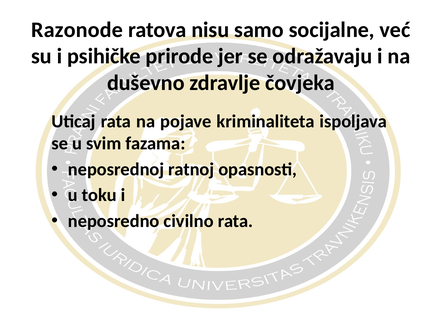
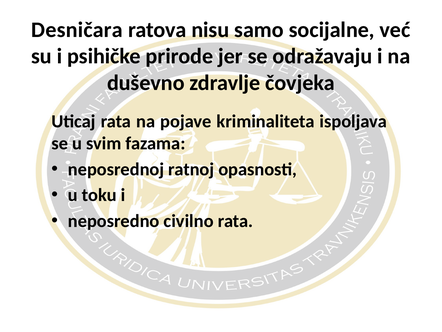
Razonode: Razonode -> Desničara (77, 30)
